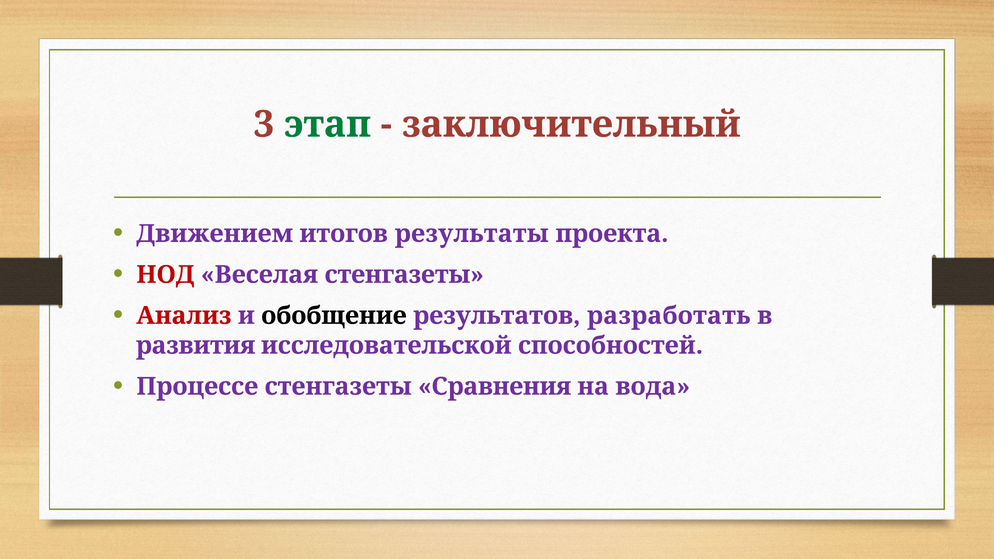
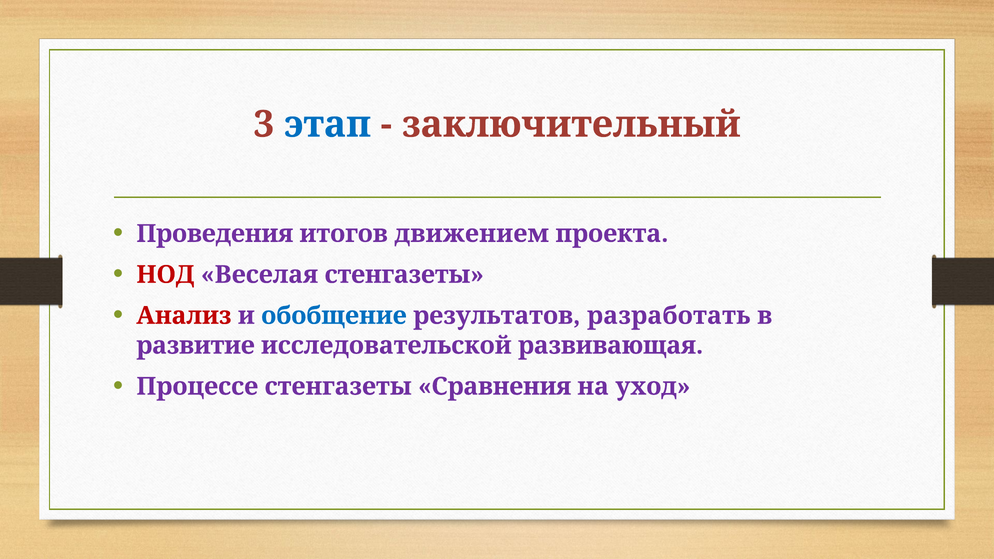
этап colour: green -> blue (327, 124)
Движением: Движением -> Проведения (215, 234)
результаты: результаты -> движением (472, 234)
обобщение colour: black -> blue (334, 316)
развития: развития -> развитие (196, 346)
способностей: способностей -> развивающая (611, 346)
вода: вода -> уход (653, 387)
